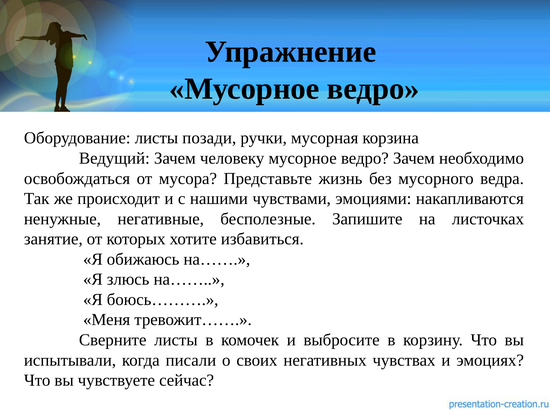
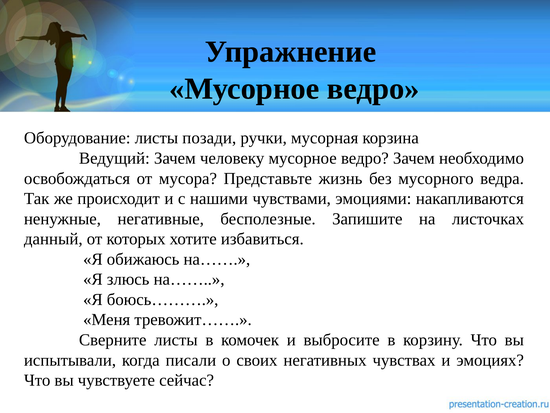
занятие: занятие -> данный (53, 239)
